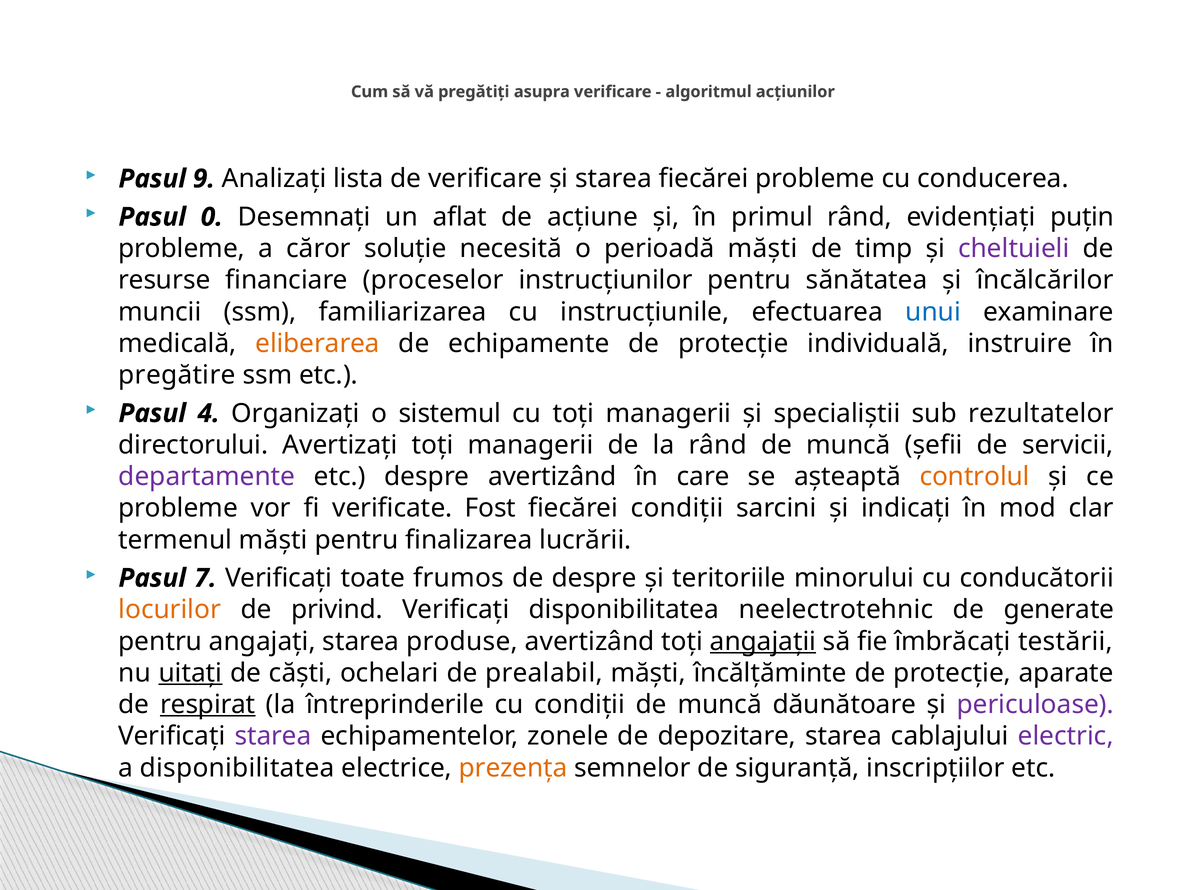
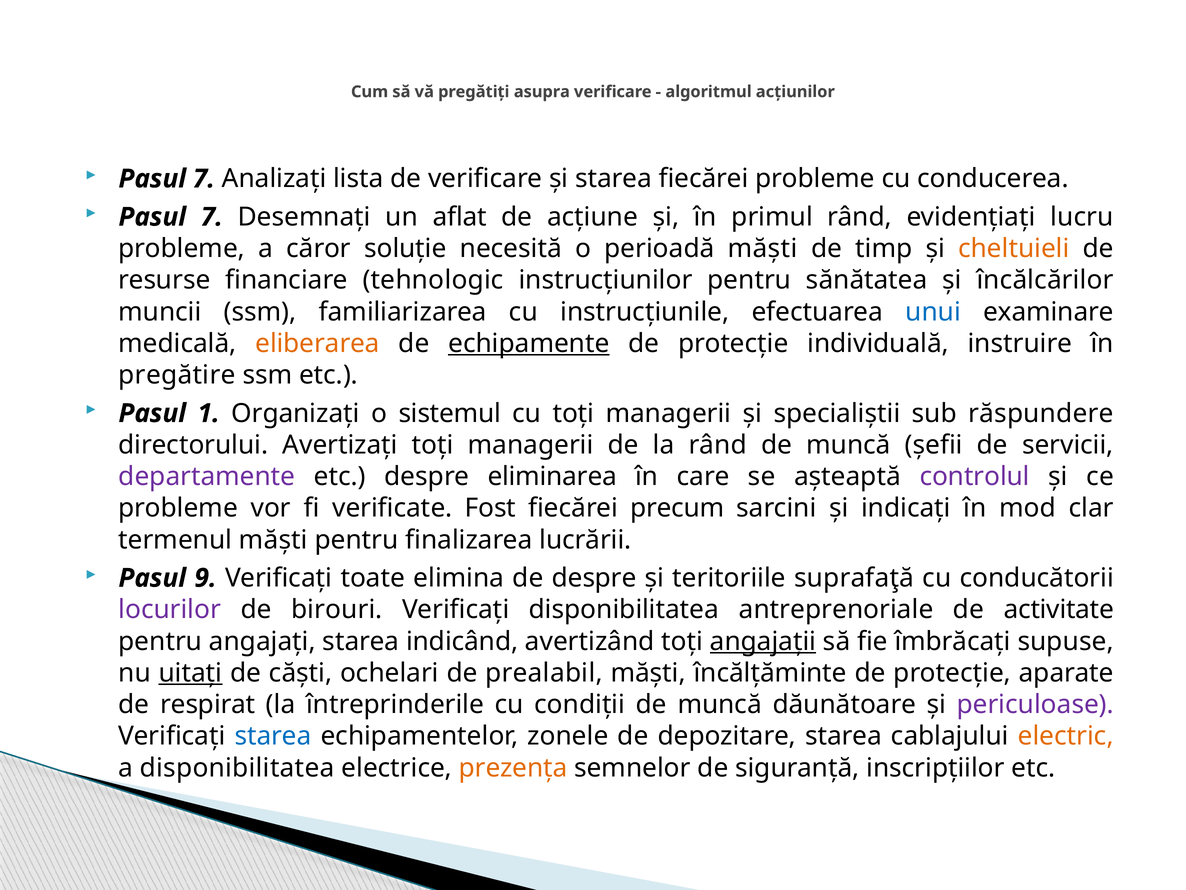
9: 9 -> 7 (204, 179)
0: 0 -> 7 (212, 217)
puțin: puțin -> lucru (1082, 217)
cheltuieli colour: purple -> orange (1014, 248)
proceselor: proceselor -> tehnologic (433, 280)
echipamente underline: none -> present (529, 343)
4: 4 -> 1 (209, 413)
rezultatelor: rezultatelor -> răspundere (1041, 413)
despre avertizând: avertizând -> eliminarea (552, 476)
controlul colour: orange -> purple (975, 476)
fiecărei condiții: condiții -> precum (677, 508)
7: 7 -> 9 (206, 578)
frumos: frumos -> elimina (459, 578)
minorului: minorului -> suprafaţă (854, 578)
locurilor colour: orange -> purple (170, 609)
privind: privind -> birouri (337, 609)
neelectrotehnic: neelectrotehnic -> antreprenoriale (836, 609)
generate: generate -> activitate (1059, 609)
produse: produse -> indicând (462, 641)
testării: testării -> supuse (1066, 641)
respirat underline: present -> none (208, 704)
starea colour: purple -> blue (273, 736)
electric colour: purple -> orange (1066, 736)
